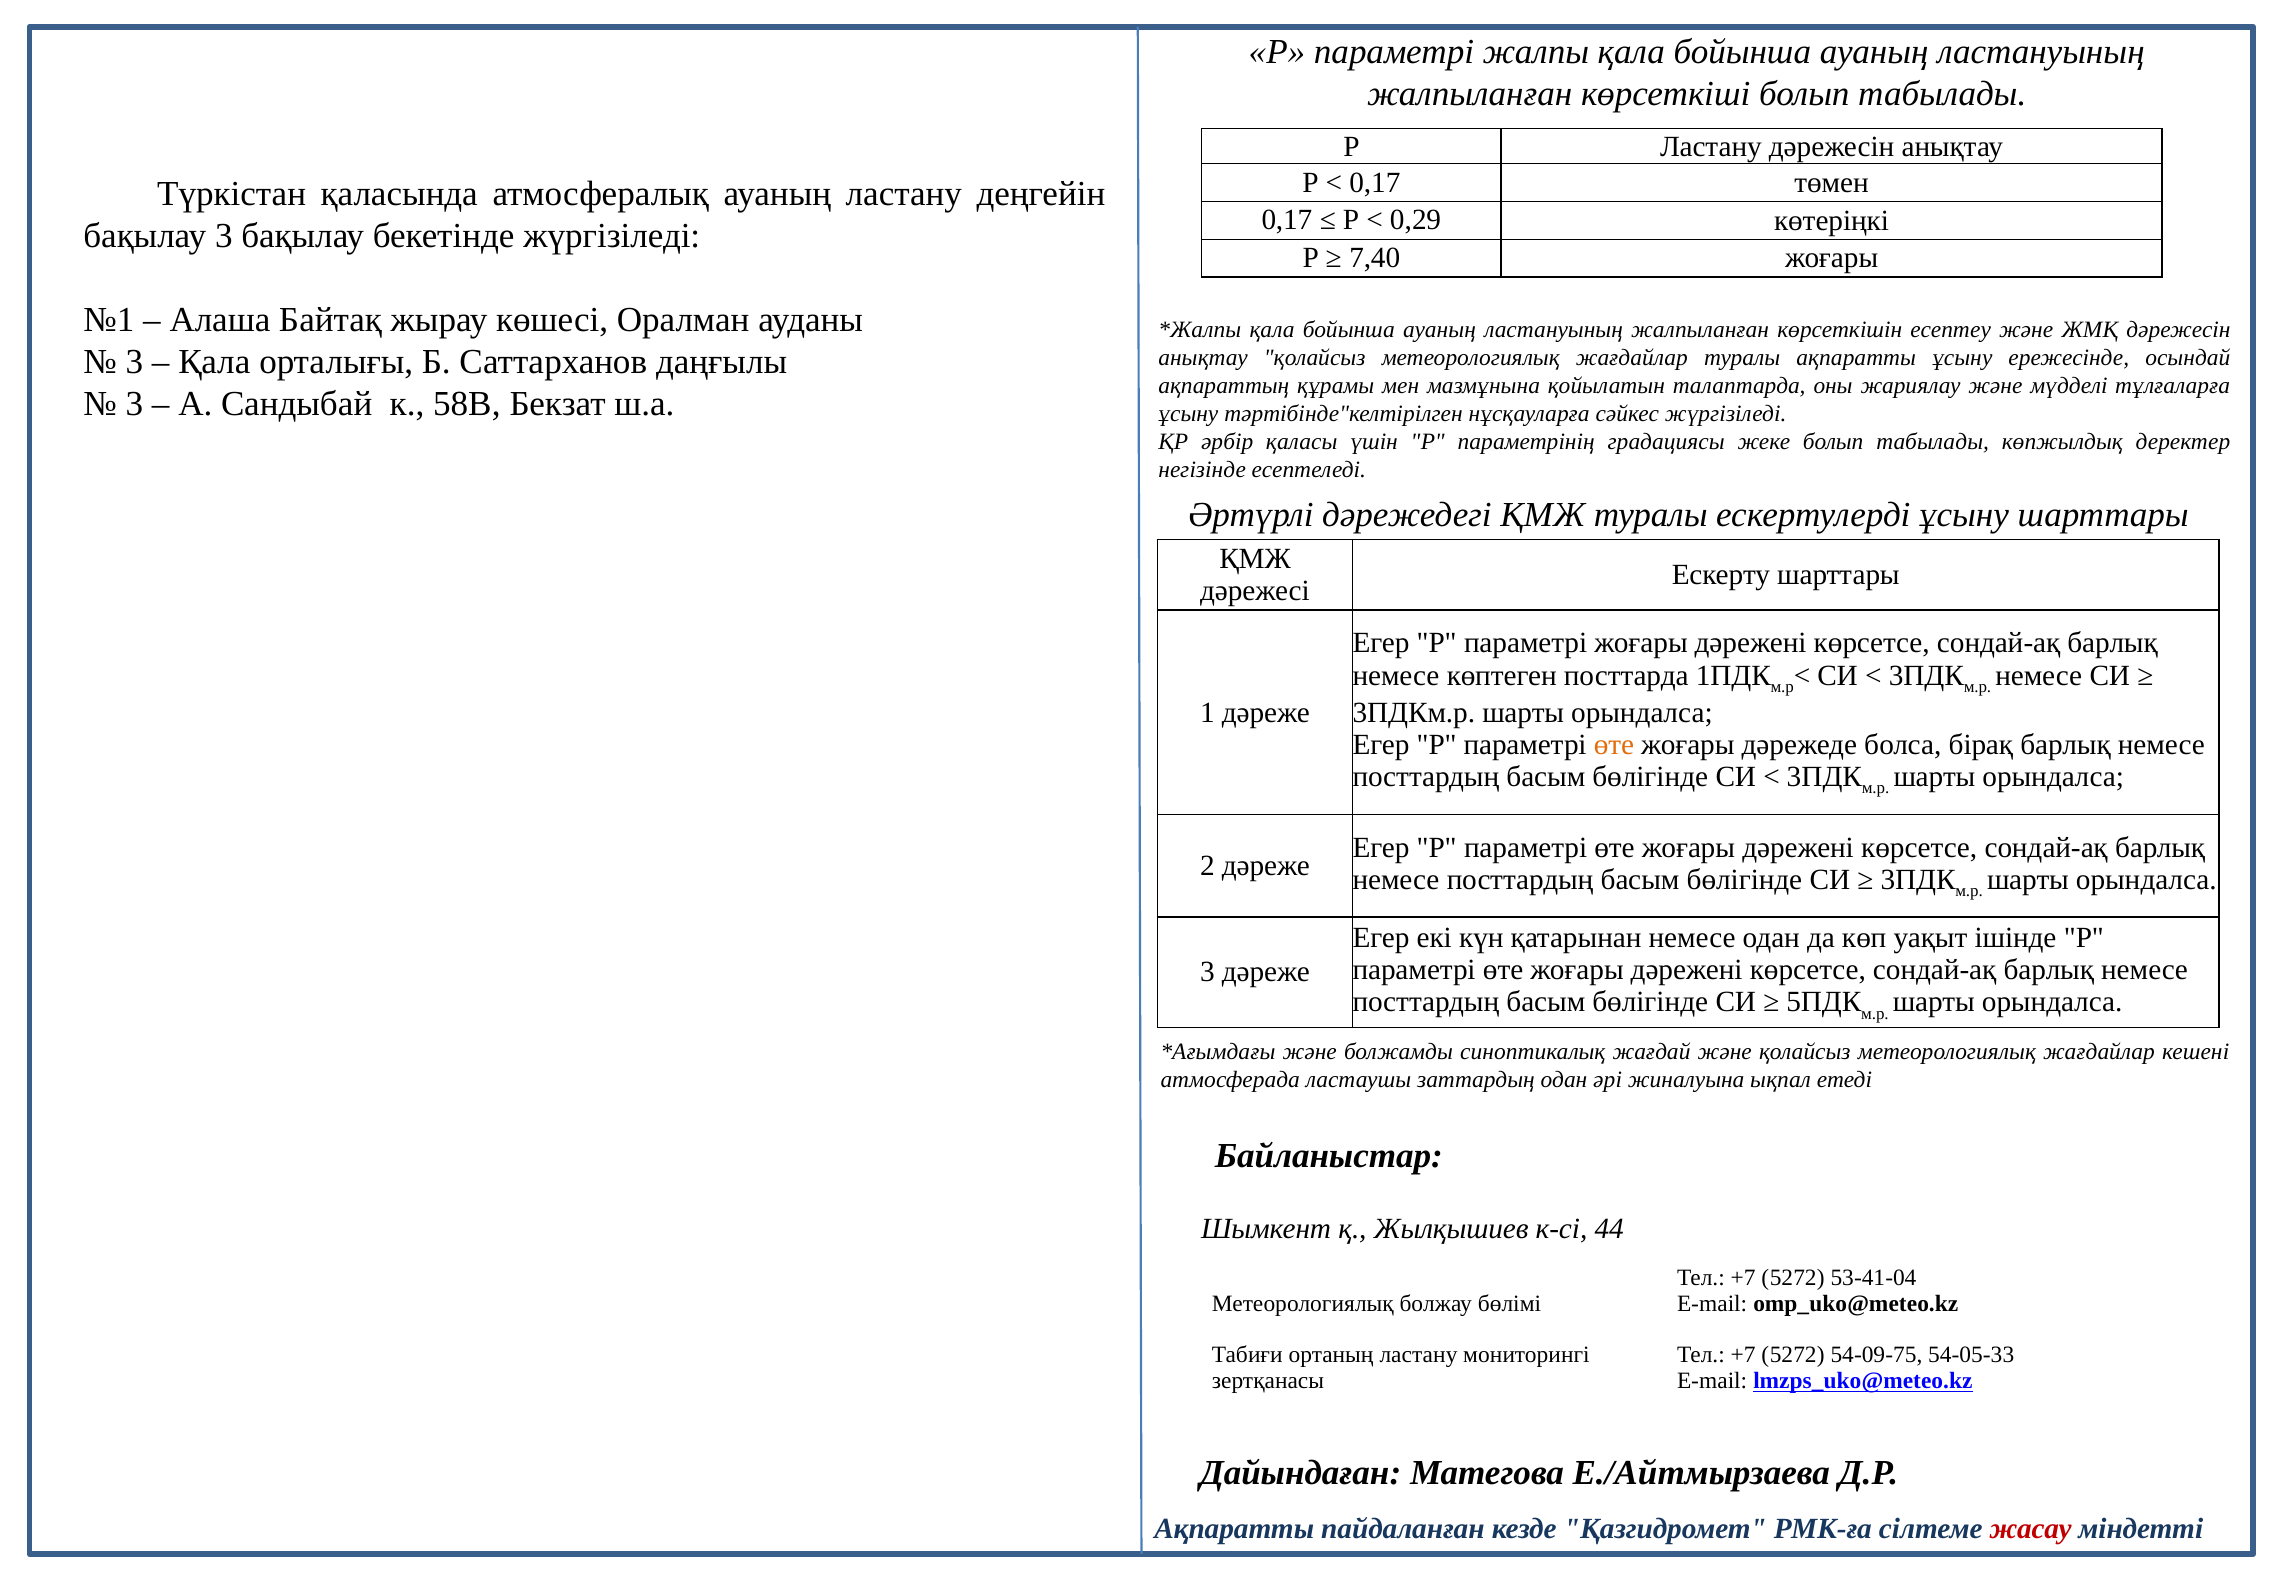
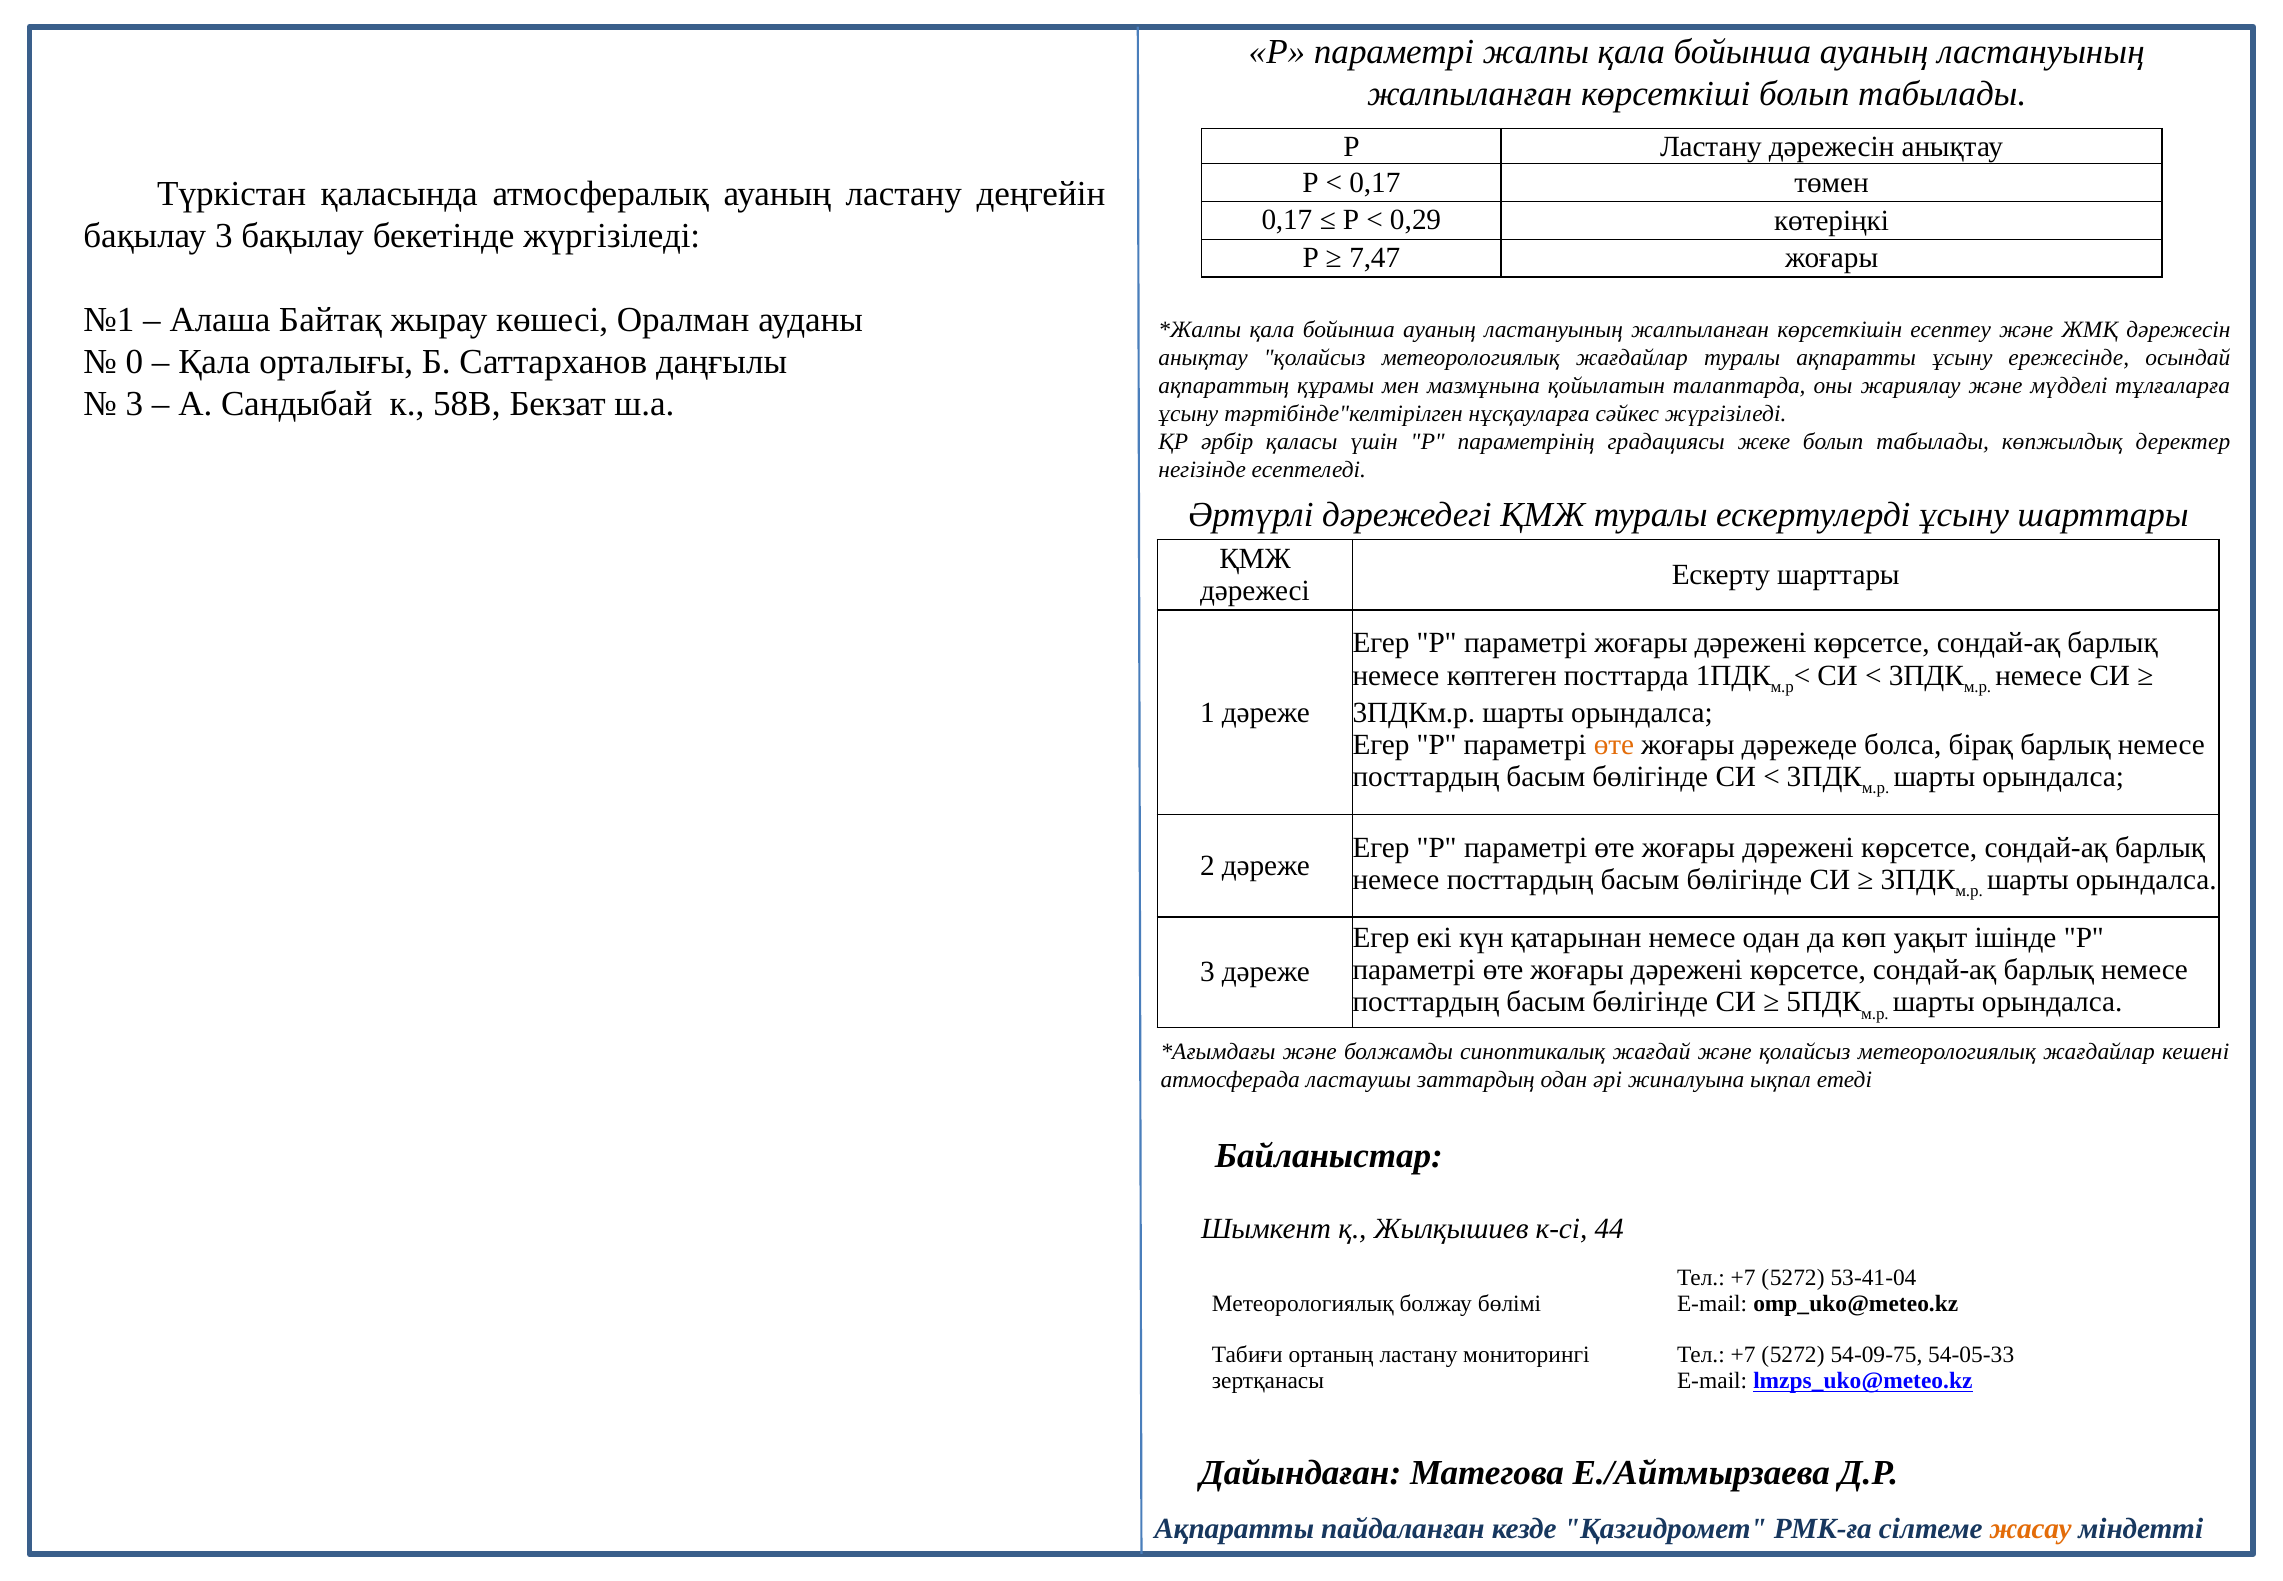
7,40: 7,40 -> 7,47 (1375, 258)
3: 3 -> 0 (134, 362)
жасау colour: red -> orange (2031, 1528)
